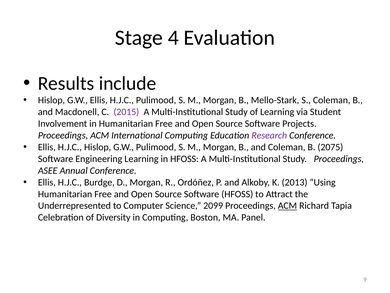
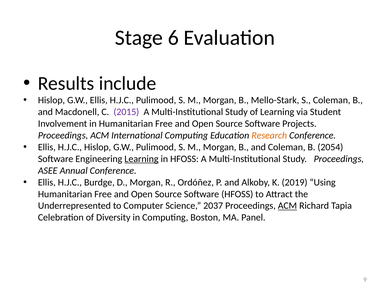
4: 4 -> 6 (173, 38)
Research colour: purple -> orange (269, 135)
2075: 2075 -> 2054 (330, 147)
Learning underline: none -> present (141, 159)
2013: 2013 -> 2019 (295, 182)
2099: 2099 -> 2037 (213, 205)
